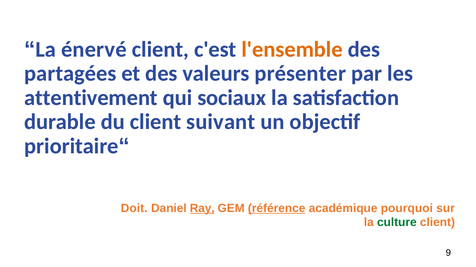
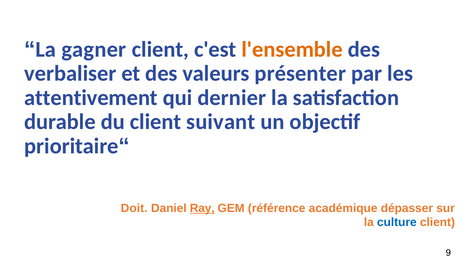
énervé: énervé -> gagner (94, 49)
partagées: partagées -> verbaliser (70, 74)
sociaux: sociaux -> dernier (232, 98)
référence underline: present -> none (277, 209)
pourquoi: pourquoi -> dépasser (407, 209)
culture colour: green -> blue (397, 223)
